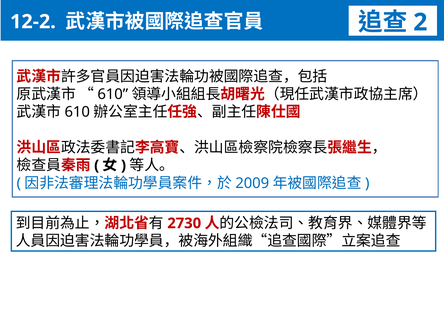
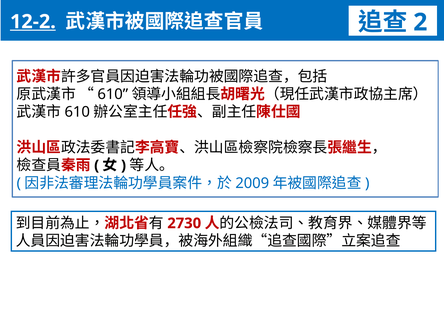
12-2 underline: none -> present (33, 22)
